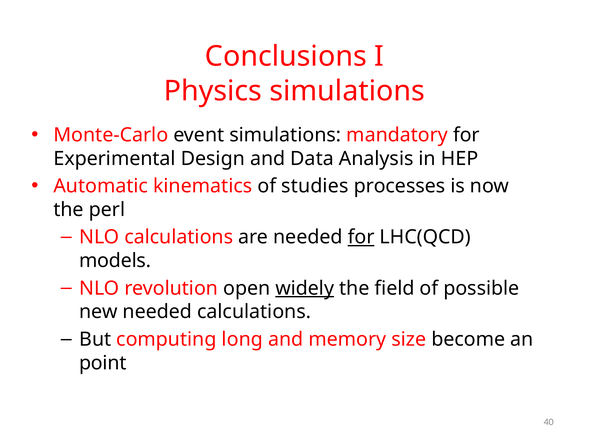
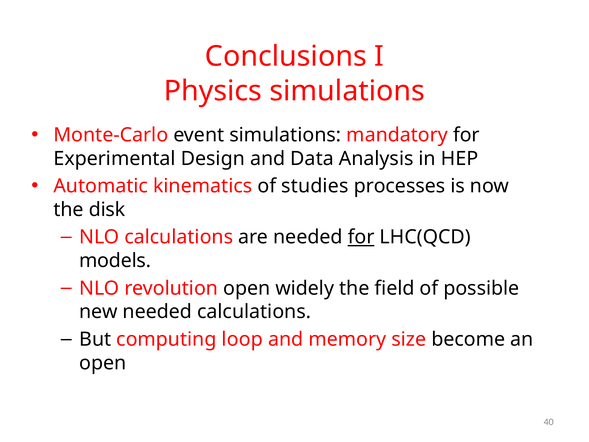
perl: perl -> disk (107, 210)
widely underline: present -> none (305, 288)
long: long -> loop (242, 339)
point: point -> open (103, 363)
